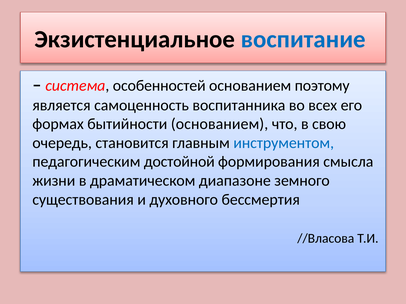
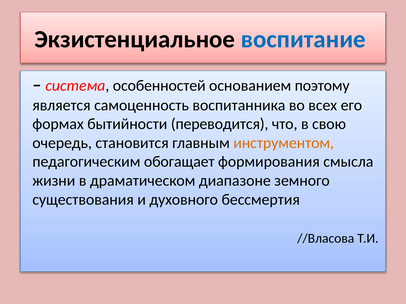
бытийности основанием: основанием -> переводится (220, 124)
инструментом colour: blue -> orange (284, 143)
достойной: достойной -> обогащает (179, 162)
